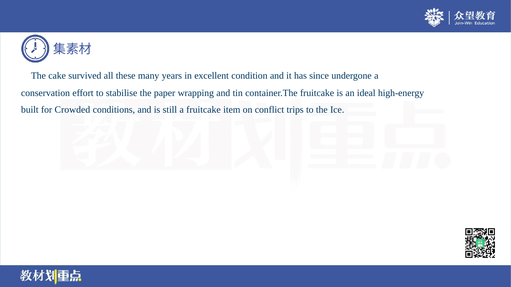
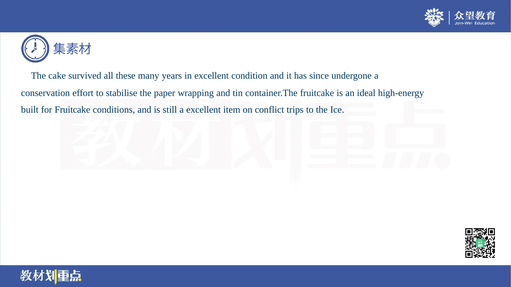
for Crowded: Crowded -> Fruitcake (72, 110)
a fruitcake: fruitcake -> excellent (204, 110)
